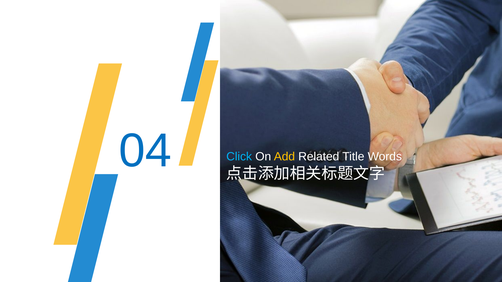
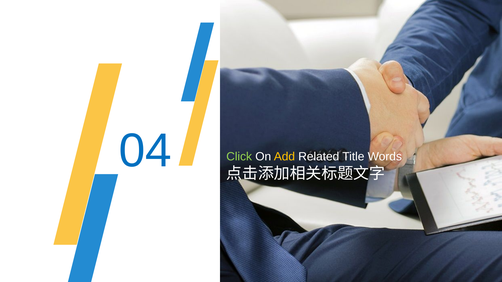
Click colour: light blue -> light green (239, 157)
